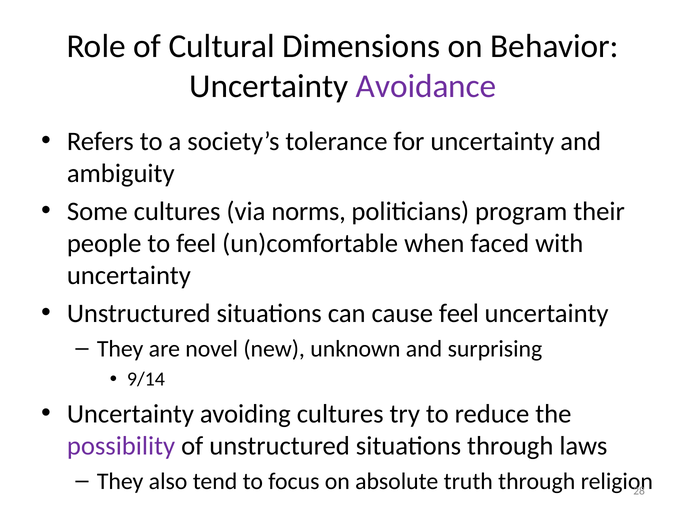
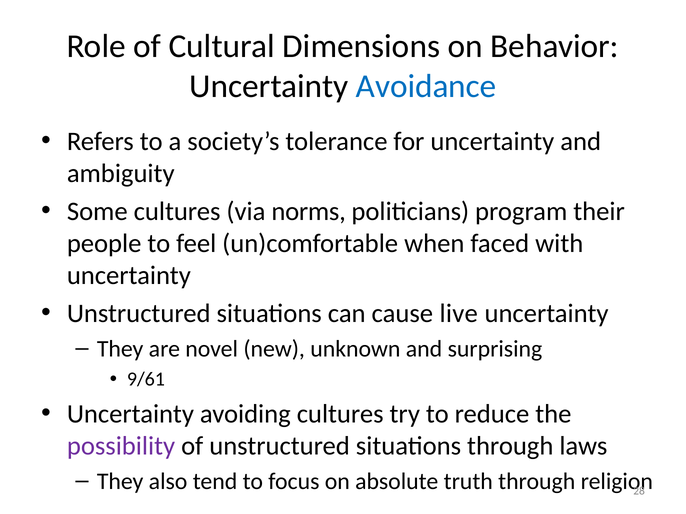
Avoidance colour: purple -> blue (426, 86)
cause feel: feel -> live (459, 314)
9/14: 9/14 -> 9/61 (146, 380)
